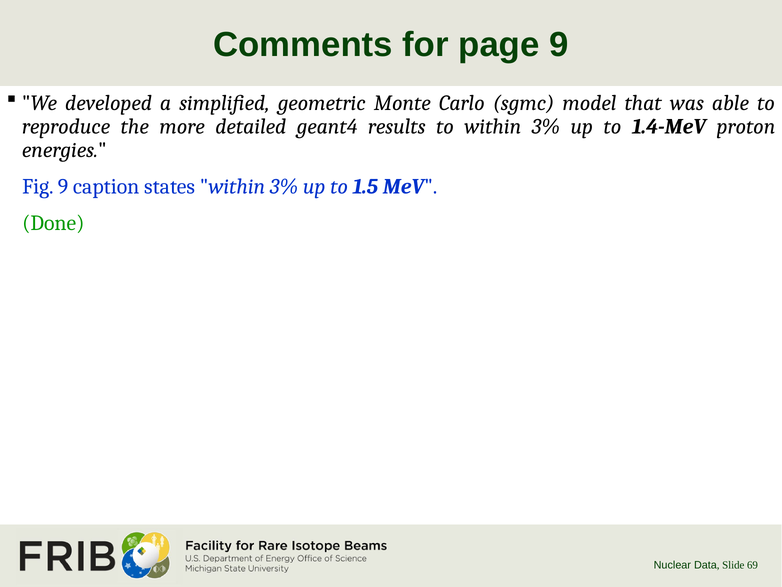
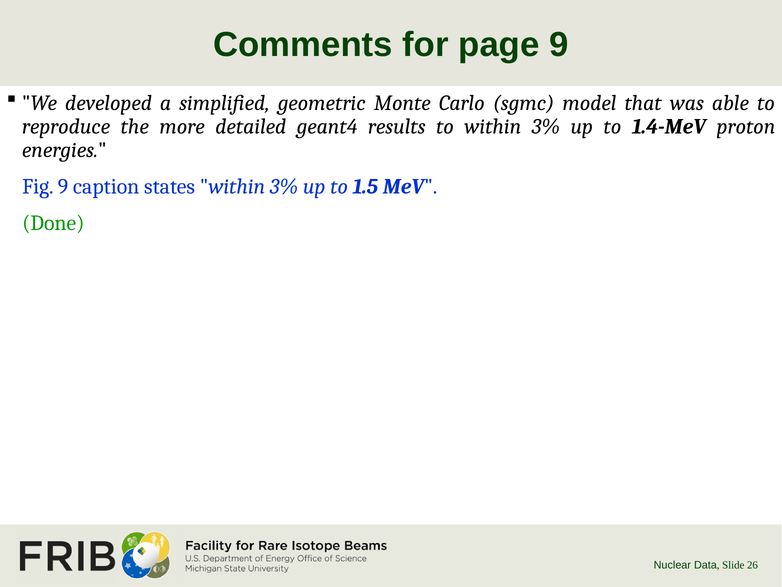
69: 69 -> 26 (752, 565)
